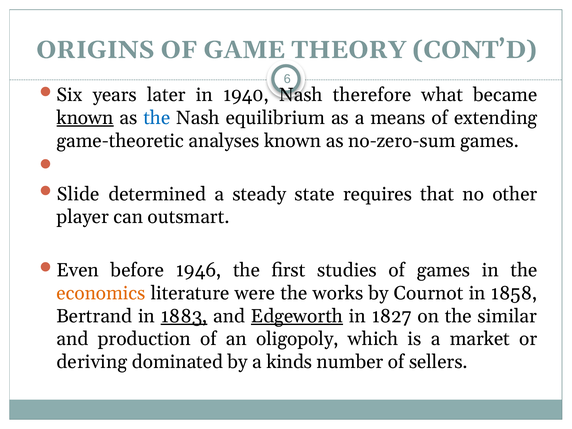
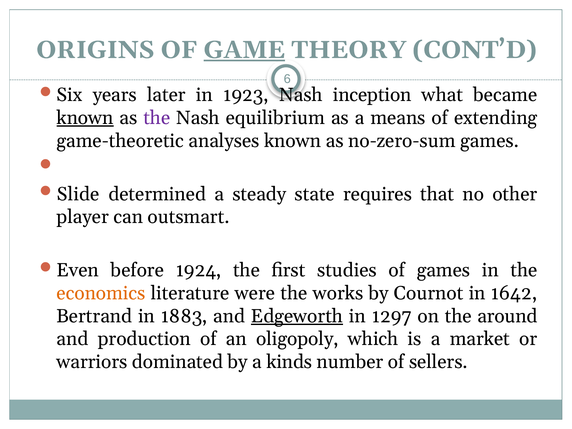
GAME underline: none -> present (244, 50)
1940: 1940 -> 1923 (246, 95)
therefore: therefore -> inception (372, 95)
the colour: blue -> purple (157, 118)
1946: 1946 -> 1924 (199, 270)
1858: 1858 -> 1642 (514, 293)
1883 underline: present -> none (184, 316)
1827: 1827 -> 1297 (392, 316)
similar: similar -> around (507, 316)
deriving: deriving -> warriors (92, 362)
